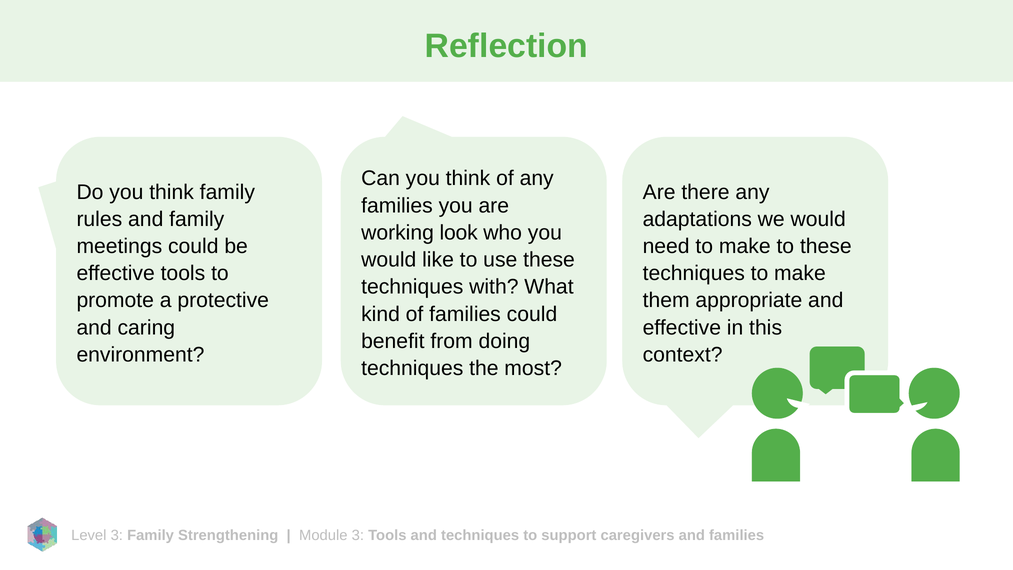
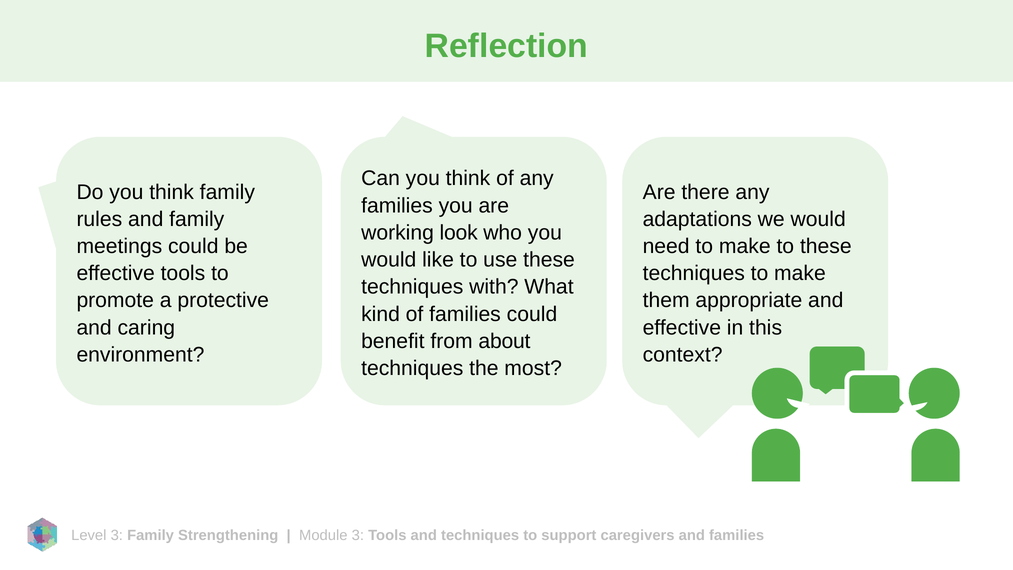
doing: doing -> about (504, 341)
